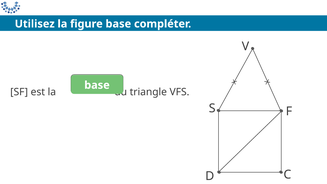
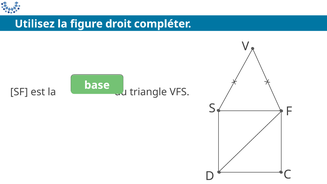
figure base: base -> droit (118, 24)
